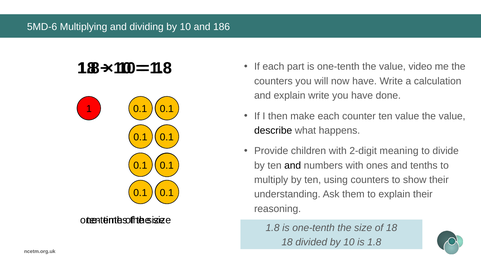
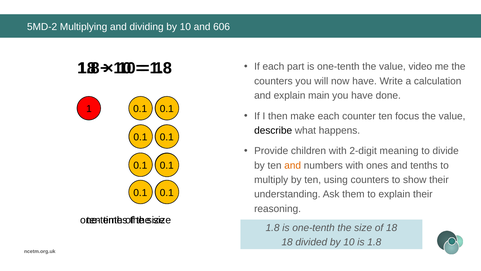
5MD-6: 5MD-6 -> 5MD-2 (42, 27)
186: 186 -> 606 (222, 27)
explain write: write -> main (319, 95)
ten value: value -> focus (407, 116)
and colour: black -> orange (293, 165)
